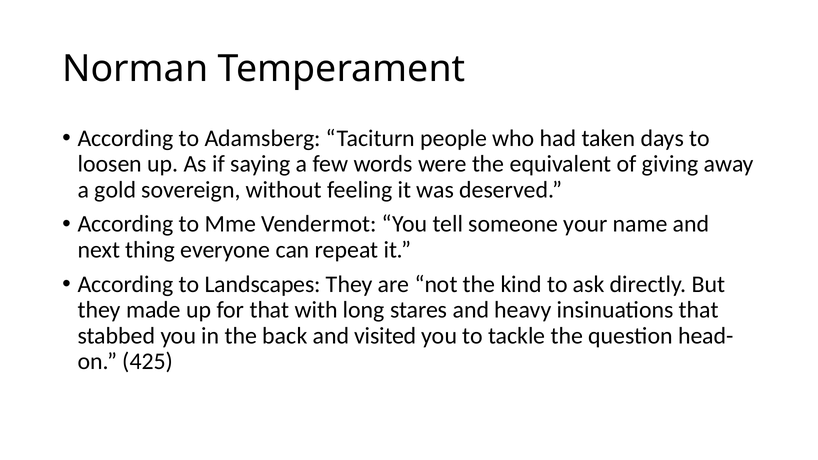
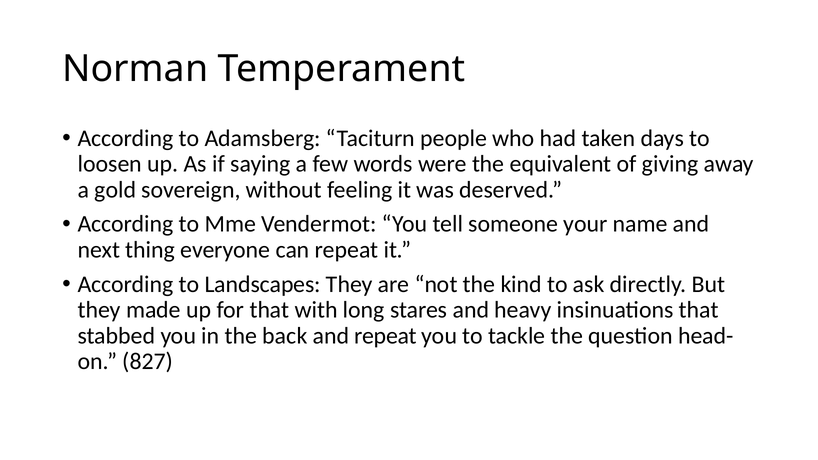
and visited: visited -> repeat (385, 336)
425: 425 -> 827 (148, 362)
